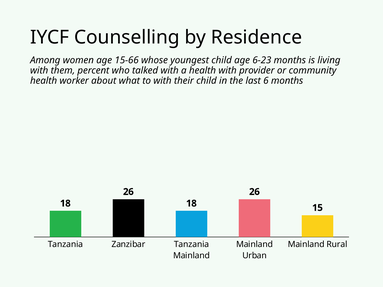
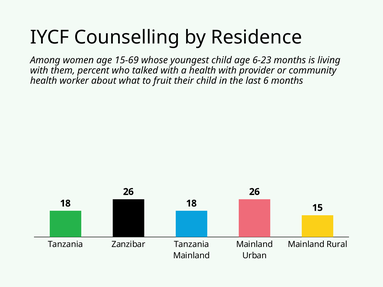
15-66: 15-66 -> 15-69 (127, 60)
to with: with -> fruit (162, 81)
